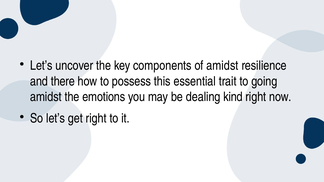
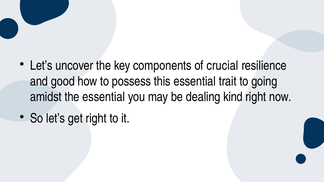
of amidst: amidst -> crucial (222, 66)
there: there -> good (63, 81)
the emotions: emotions -> essential (104, 97)
